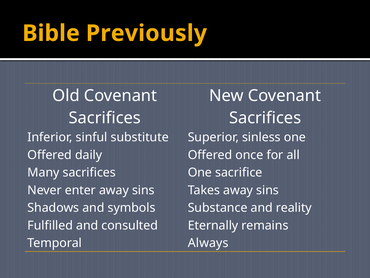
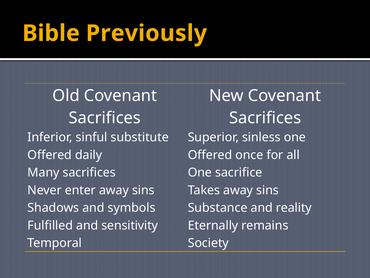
consulted: consulted -> sensitivity (130, 225)
Always: Always -> Society (208, 243)
